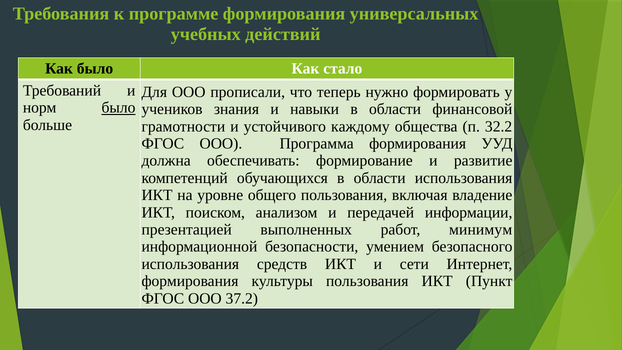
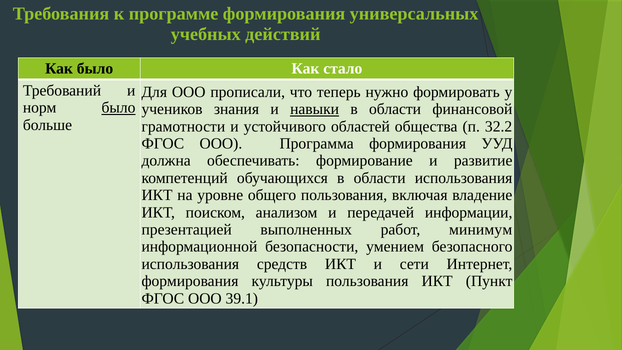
навыки underline: none -> present (315, 109)
каждому: каждому -> областей (360, 126)
37.2: 37.2 -> 39.1 (242, 298)
